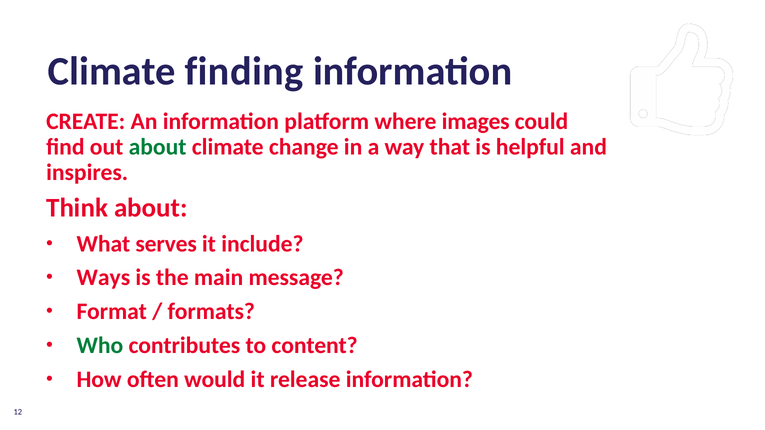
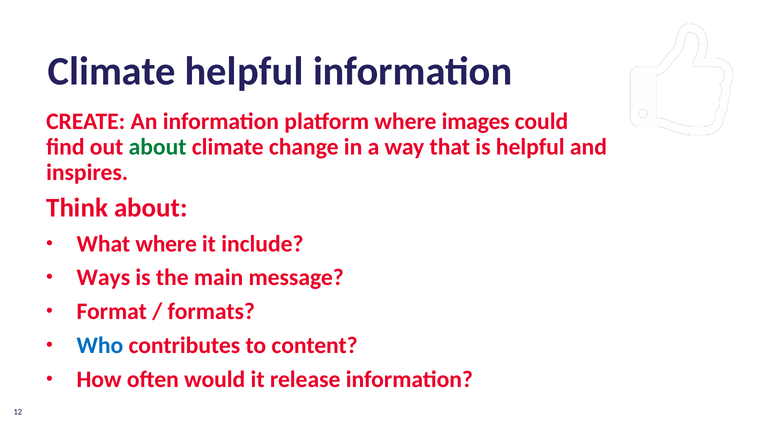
Climate finding: finding -> helpful (244, 71)
What serves: serves -> where (166, 244)
Who colour: green -> blue (100, 346)
